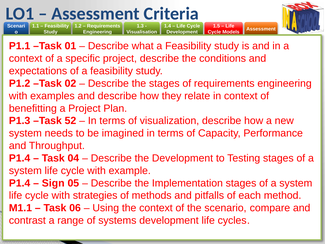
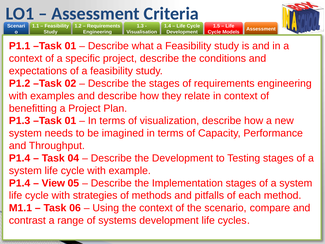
P1.3 Task 52: 52 -> 01 (70, 121)
Sign: Sign -> View (53, 183)
